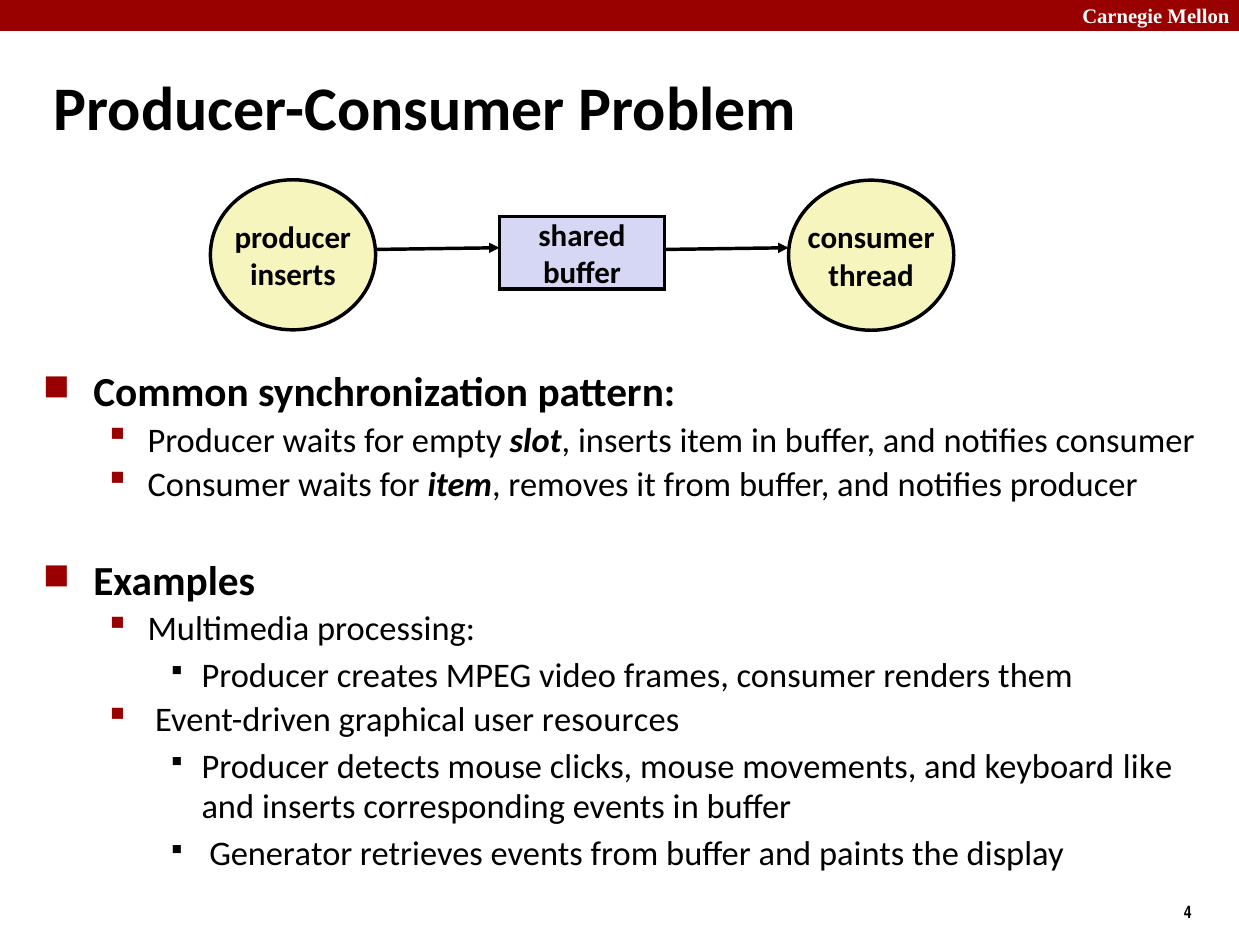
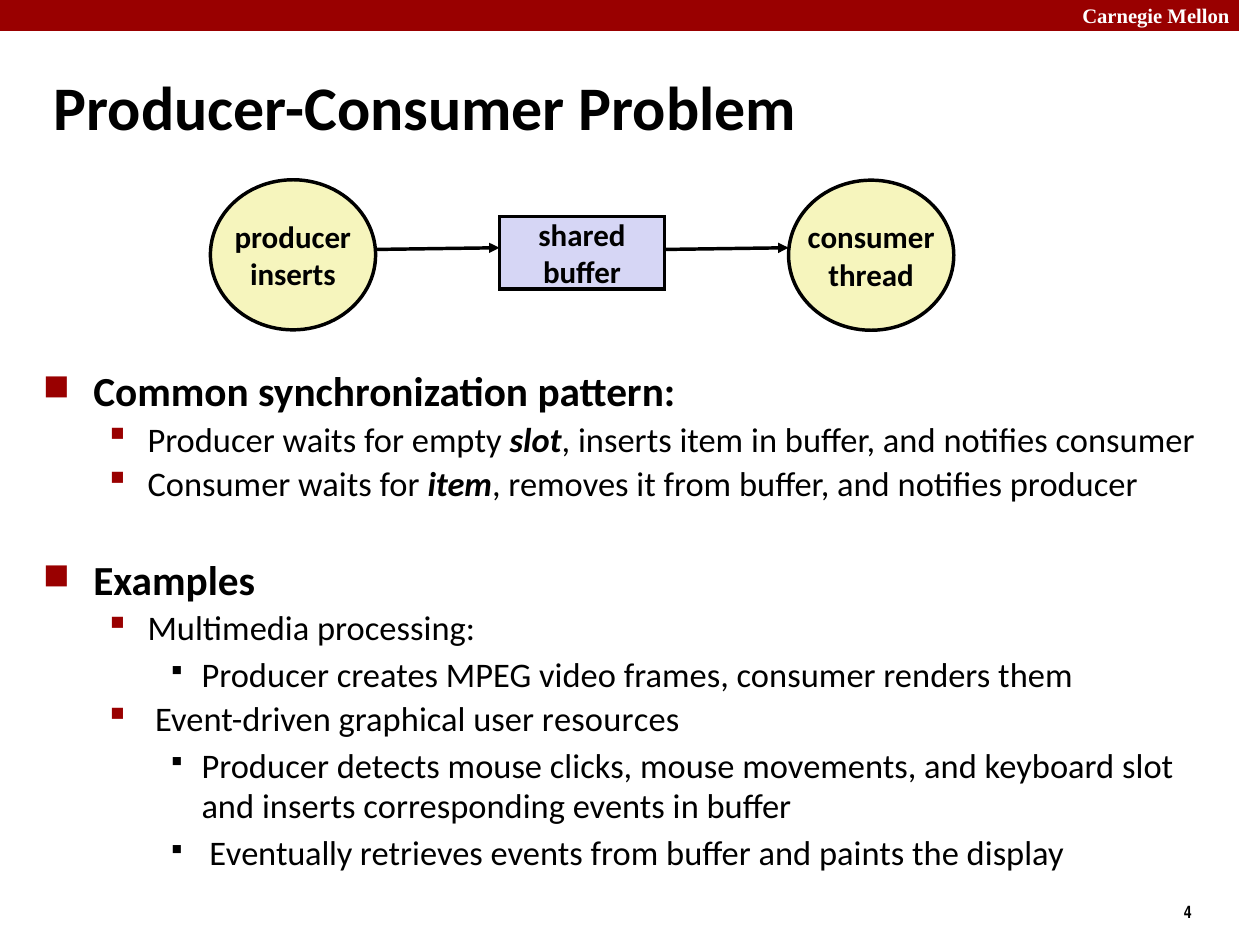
keyboard like: like -> slot (1148, 767)
Generator: Generator -> Eventually (281, 854)
